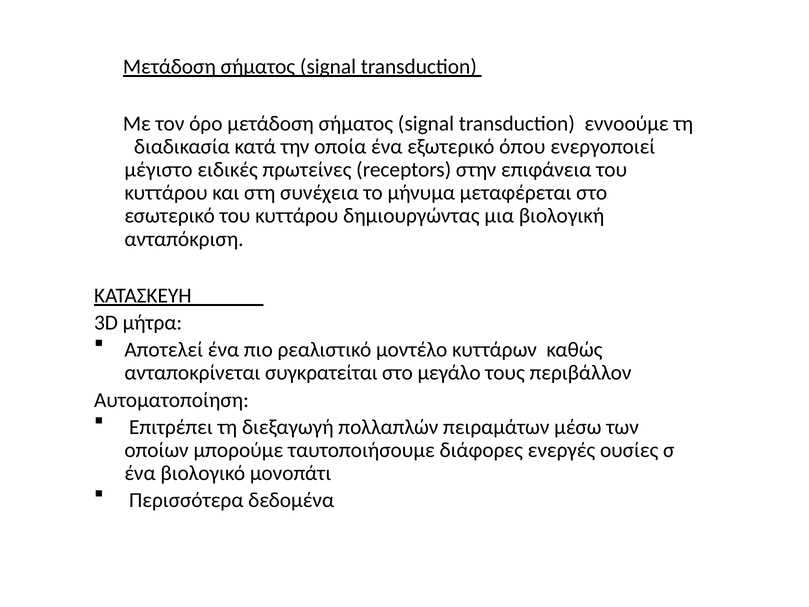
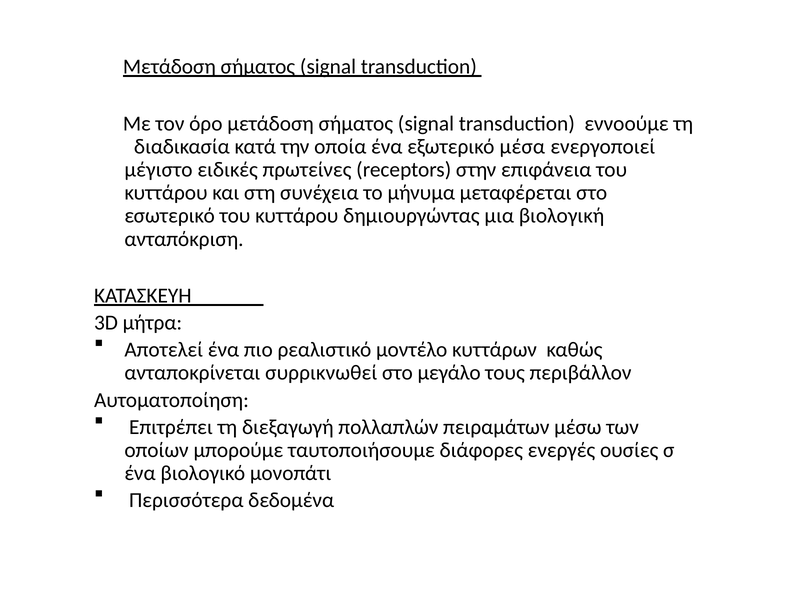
όπου: όπου -> μέσα (522, 147)
συγκρατείται: συγκρατείται -> συρρικνωθεί (321, 373)
